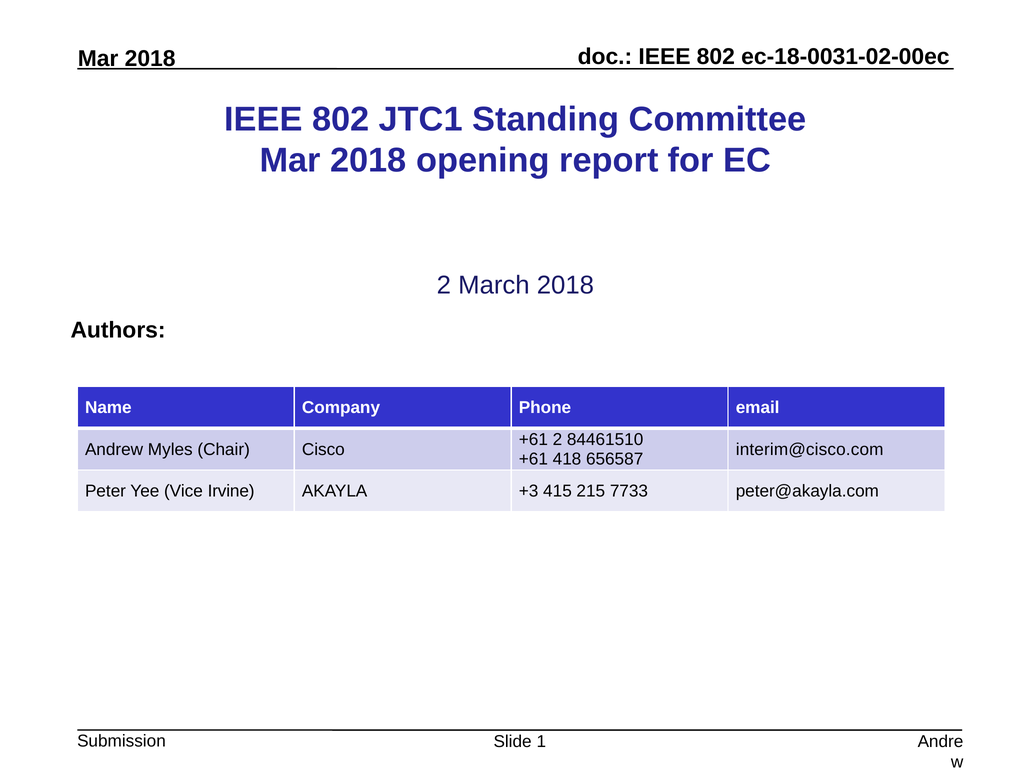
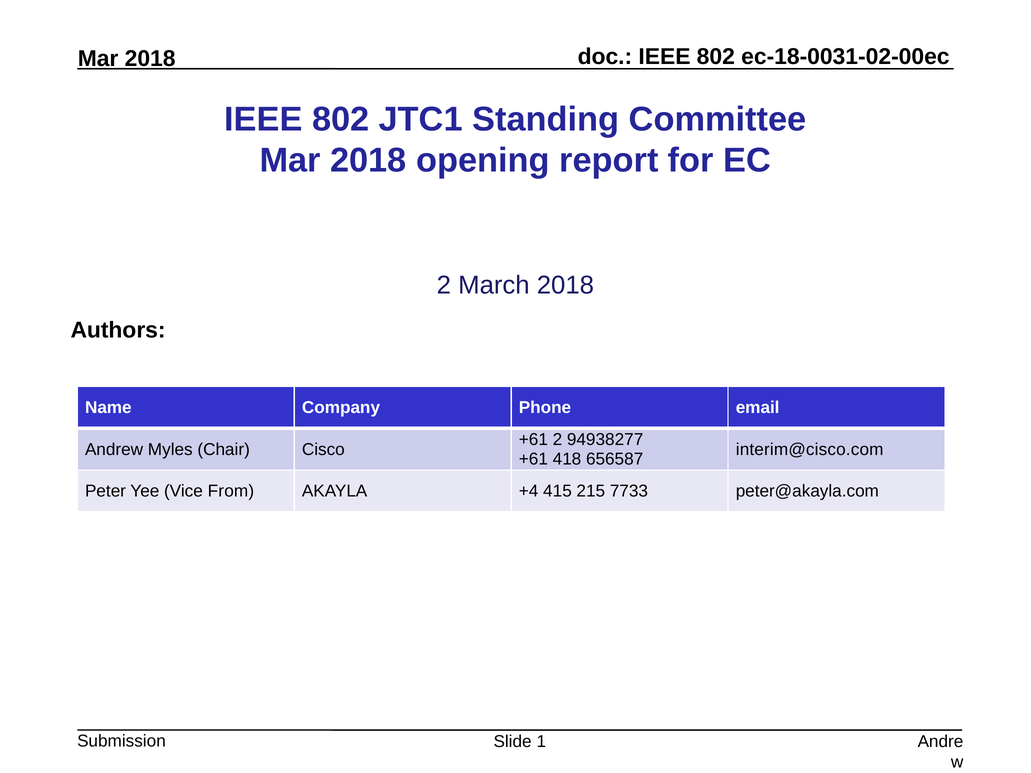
84461510: 84461510 -> 94938277 (605, 440)
Irvine: Irvine -> From (231, 491)
+3: +3 -> +4 (529, 491)
